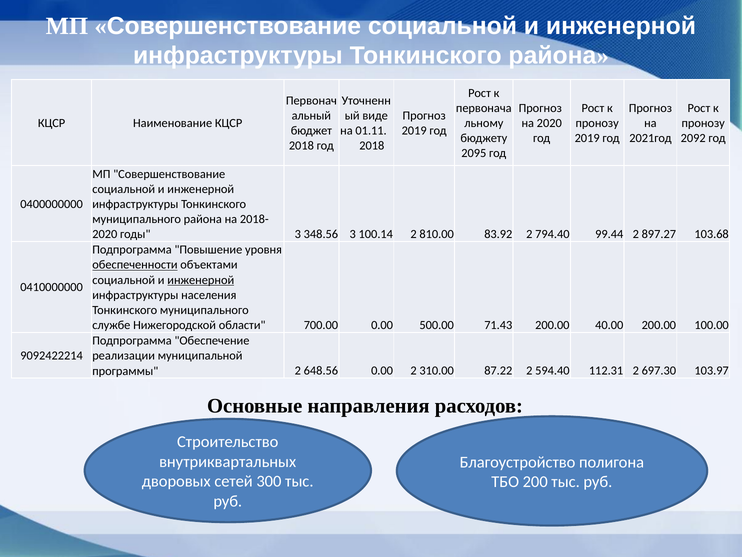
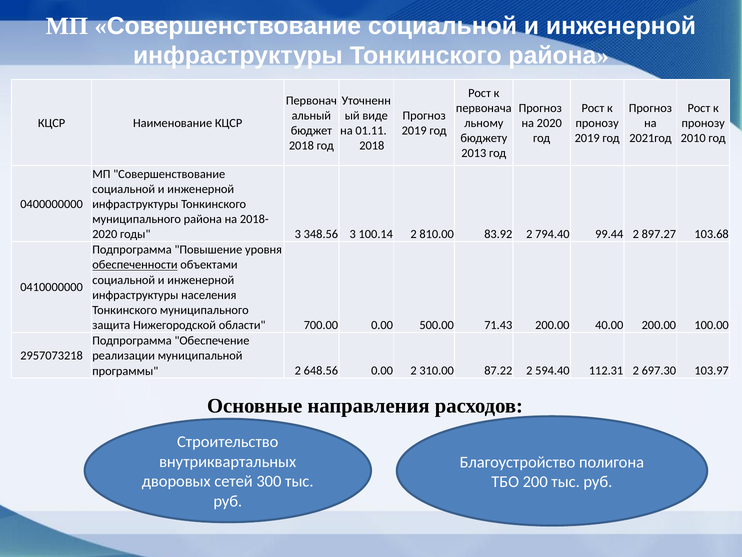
2092: 2092 -> 2010 (693, 138)
2095: 2095 -> 2013 (474, 153)
инженерной underline: present -> none (201, 280)
службе: службе -> защита (111, 325)
9092422214: 9092422214 -> 2957073218 (52, 355)
